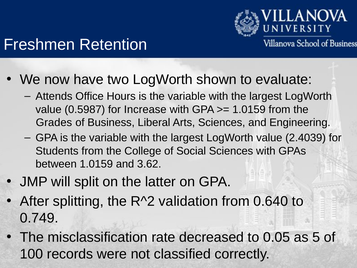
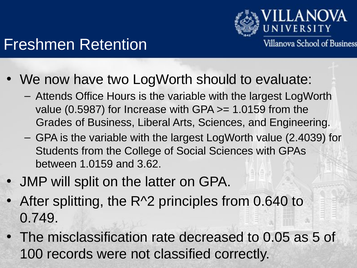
shown: shown -> should (217, 79)
validation: validation -> principles (188, 201)
